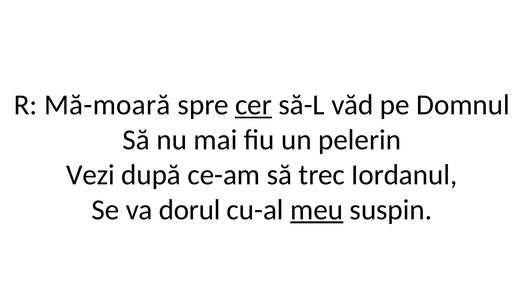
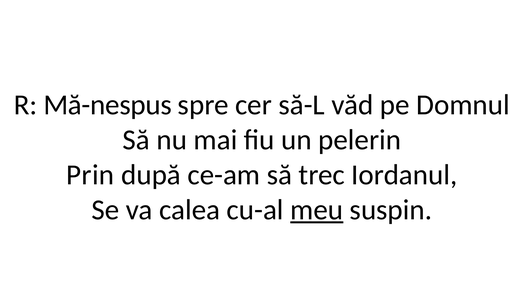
Mă-moară: Mă-moară -> Mă-nespus (108, 105)
cer underline: present -> none (253, 105)
Vezi: Vezi -> Prin (90, 175)
dorul: dorul -> calea (190, 210)
